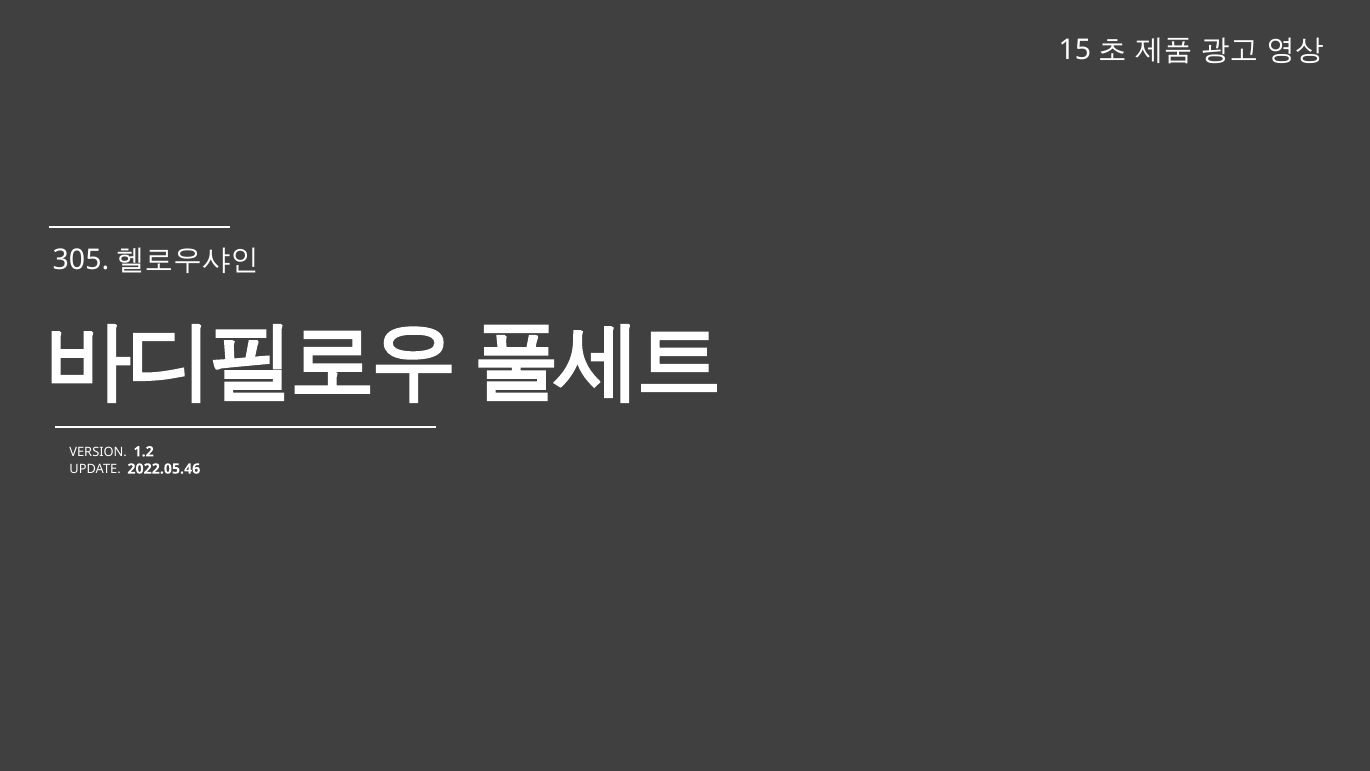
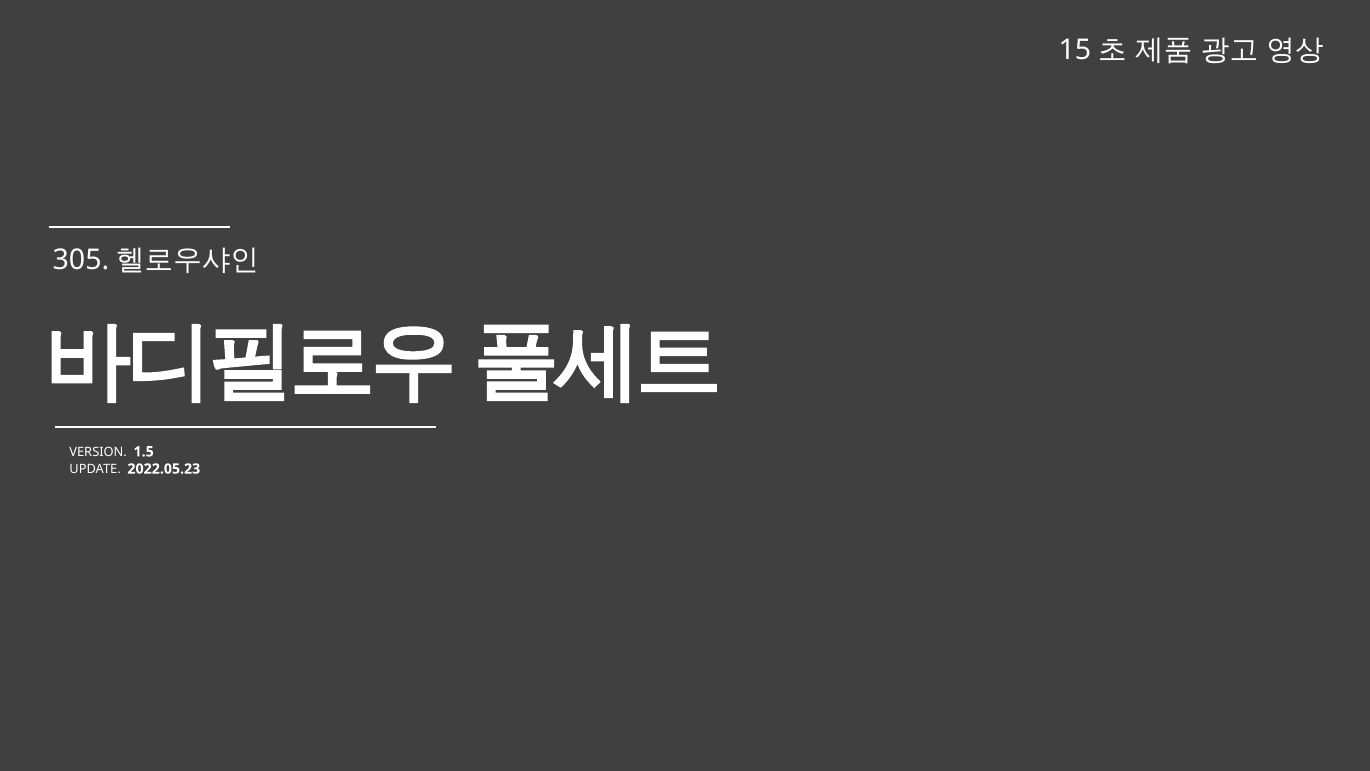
1.2: 1.2 -> 1.5 (144, 452)
2022.05.46: 2022.05.46 -> 2022.05.23 (164, 469)
